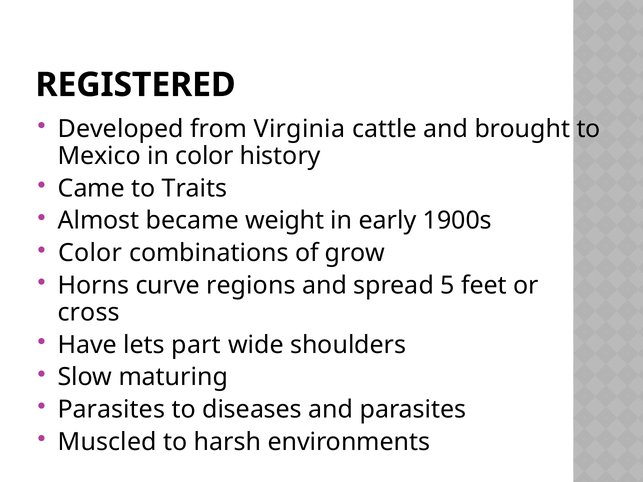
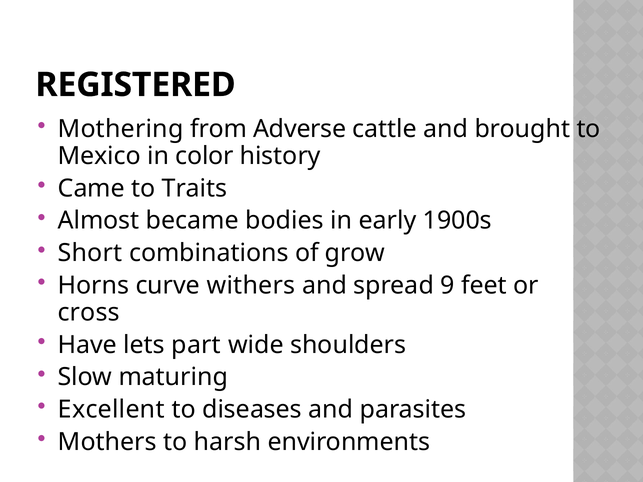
Developed: Developed -> Mothering (121, 129)
Virginia: Virginia -> Adverse (300, 129)
weight: weight -> bodies (285, 221)
Color: Color -> Short (90, 253)
regions: regions -> withers (251, 286)
5: 5 -> 9 (447, 286)
Parasites: Parasites -> Excellent (111, 410)
Muscled: Muscled -> Mothers (107, 442)
